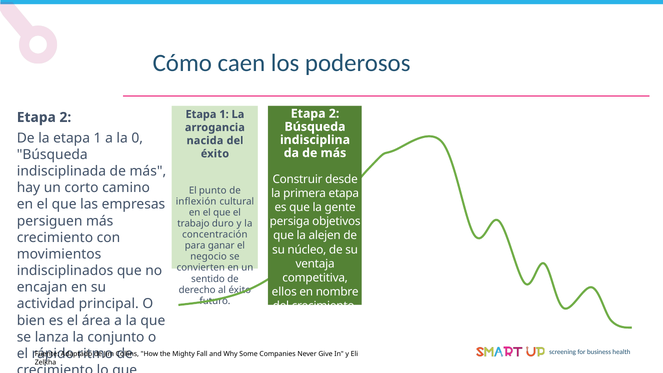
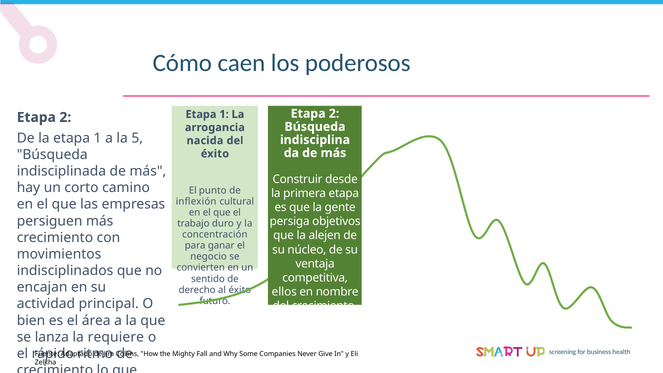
0: 0 -> 5 (137, 138)
conjunto: conjunto -> requiere (116, 337)
